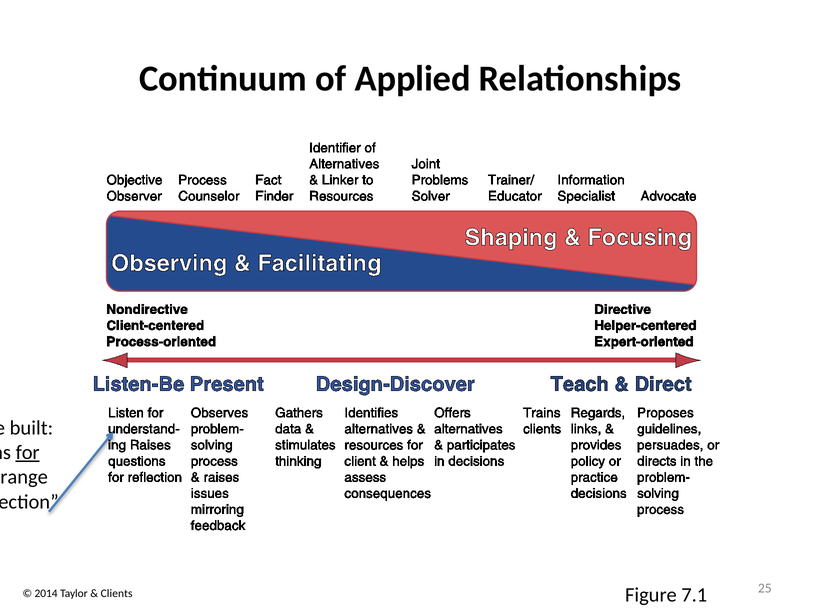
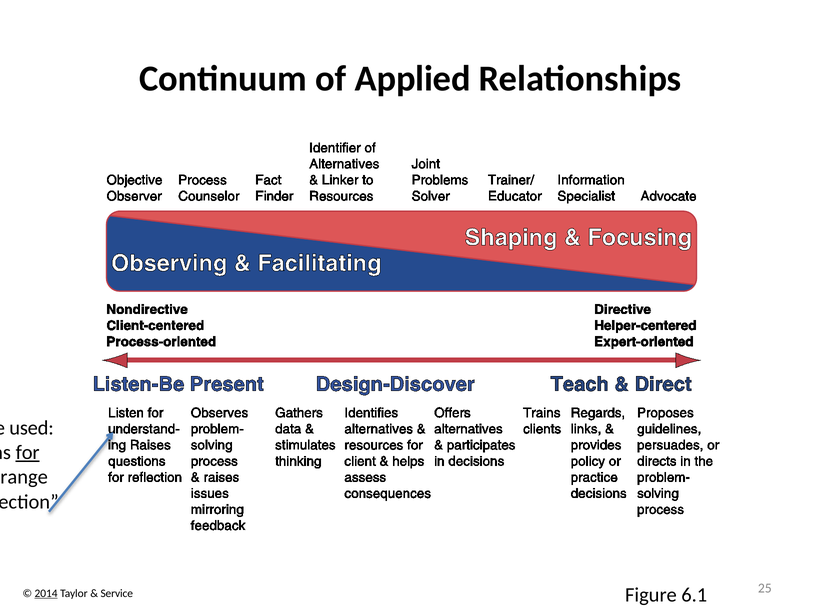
built: built -> used (32, 428)
7.1: 7.1 -> 6.1 (694, 595)
2014 underline: none -> present (46, 593)
Clients: Clients -> Service (117, 593)
